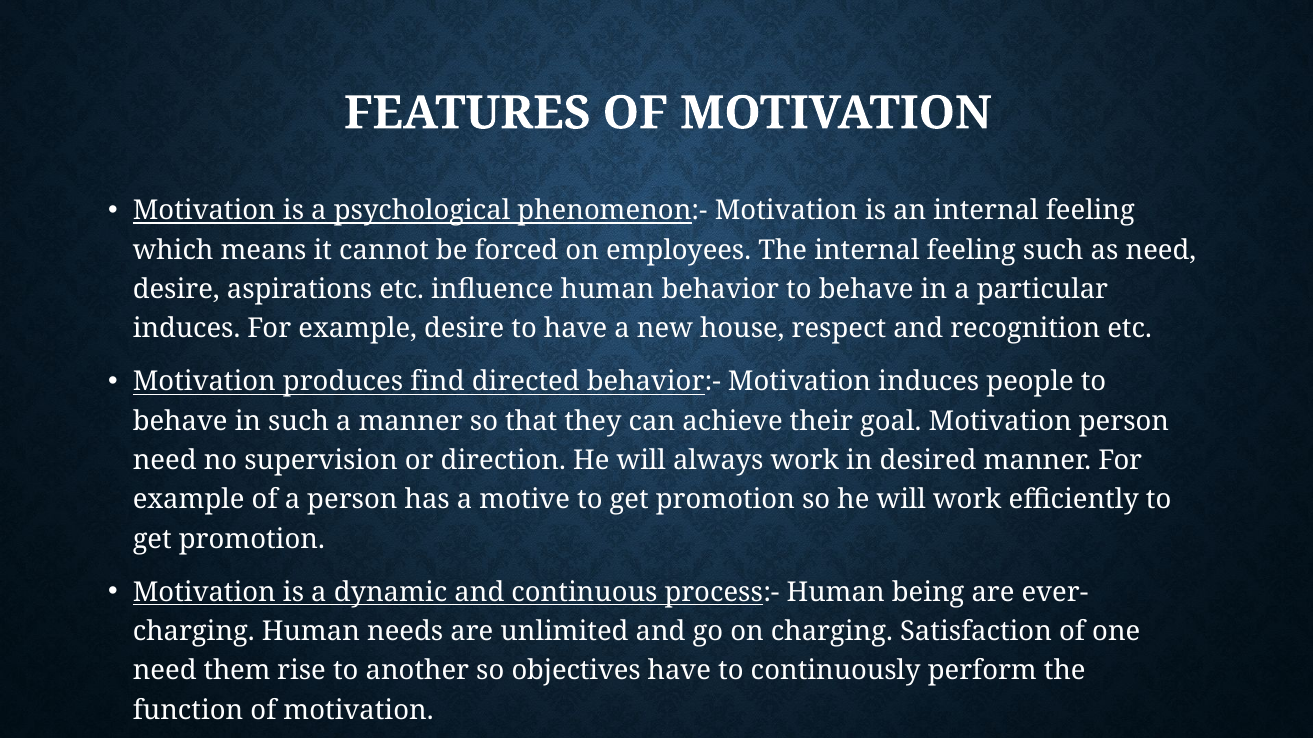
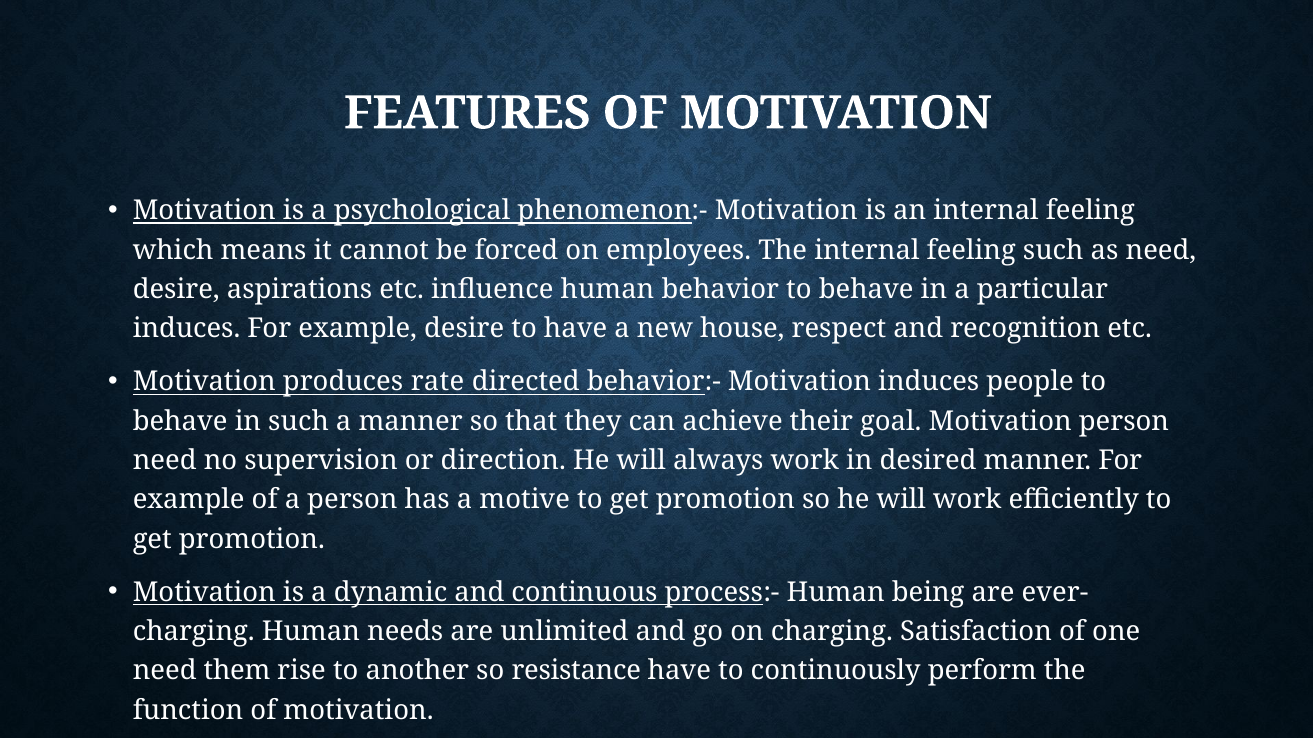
find: find -> rate (438, 382)
objectives: objectives -> resistance (576, 671)
